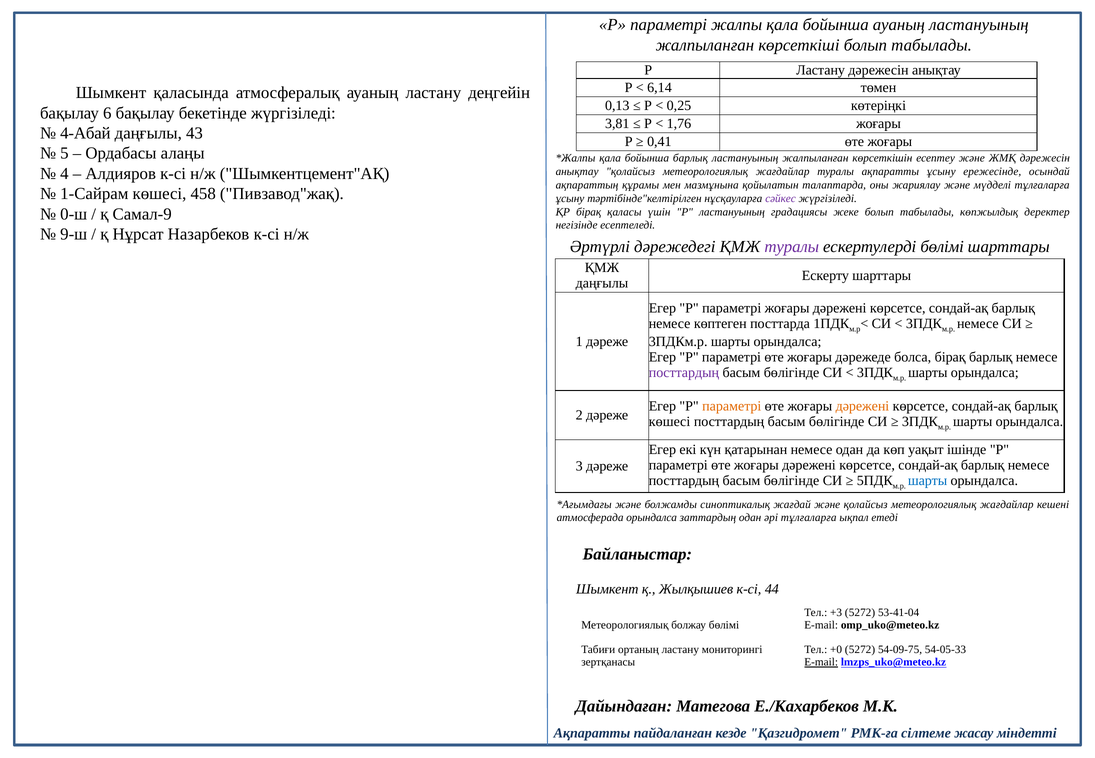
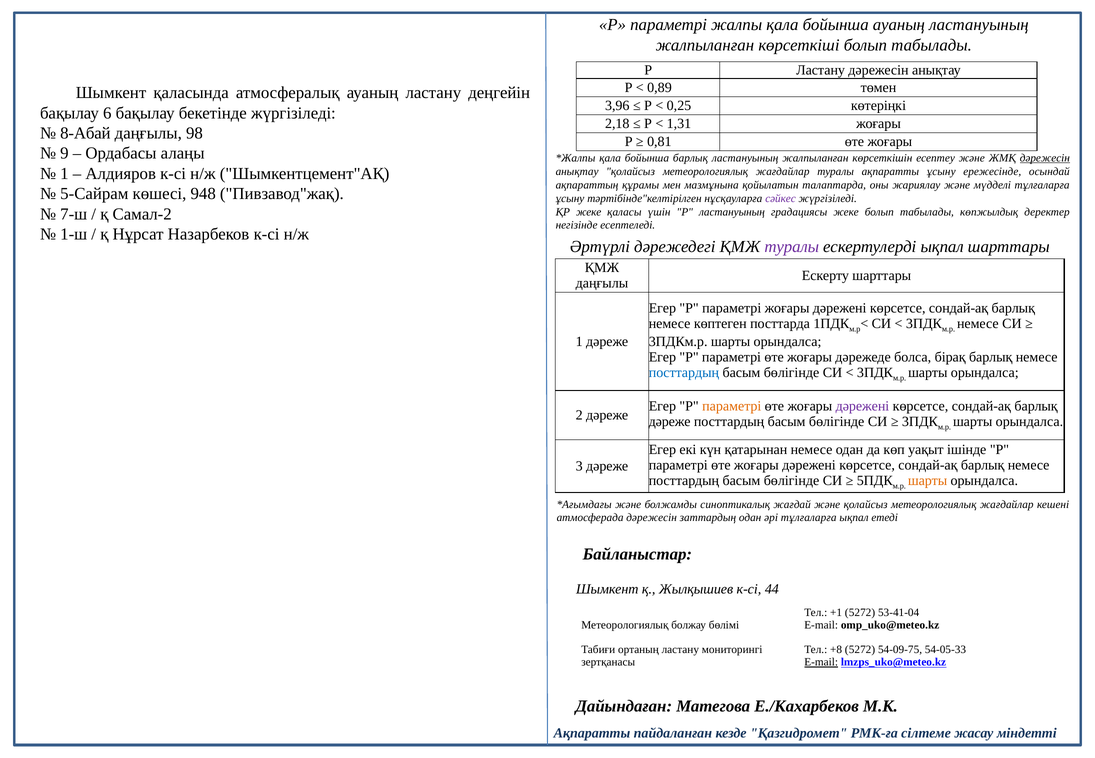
6,14: 6,14 -> 0,89 (660, 87)
0,13: 0,13 -> 3,96 (617, 106)
3,81: 3,81 -> 2,18 (617, 124)
1,76: 1,76 -> 1,31 (679, 124)
4-Абай: 4-Абай -> 8-Абай (85, 133)
43: 43 -> 98 (194, 133)
0,41: 0,41 -> 0,81 (659, 142)
5: 5 -> 9 (64, 153)
дәрежесін underline: none -> present (1045, 158)
4: 4 -> 1 (64, 174)
1-Сайрам: 1-Сайрам -> 5-Сайрам (94, 194)
458: 458 -> 948 (203, 194)
0-ш: 0-ш -> 7-ш (74, 214)
Самал-9: Самал-9 -> Самал-2 (142, 214)
ҚР бірақ: бірақ -> жеке (589, 212)
9-ш: 9-ш -> 1-ш (74, 234)
ескертулерді бөлімі: бөлімі -> ықпал (942, 247)
посттардың colour: purple -> blue (684, 373)
дәрежені colour: orange -> purple (862, 406)
көшесі: көшесі -> дәреже (670, 422)
шарты colour: blue -> orange (928, 481)
атмосферада орындалса: орындалса -> дәрежесін (652, 518)
+3: +3 -> +1 (836, 613)
+0: +0 -> +8 (836, 650)
